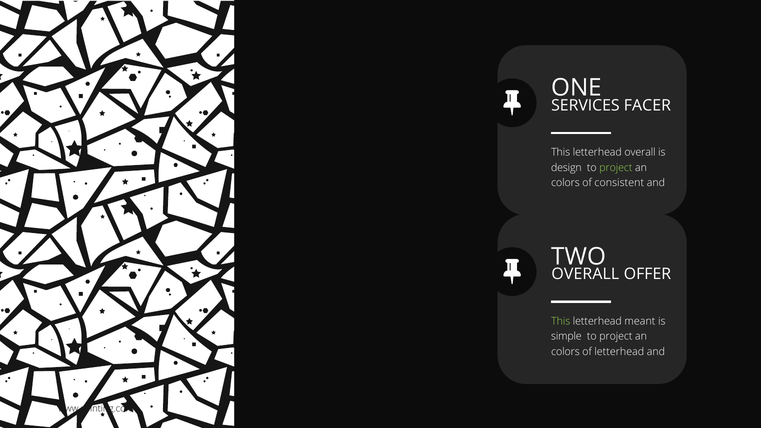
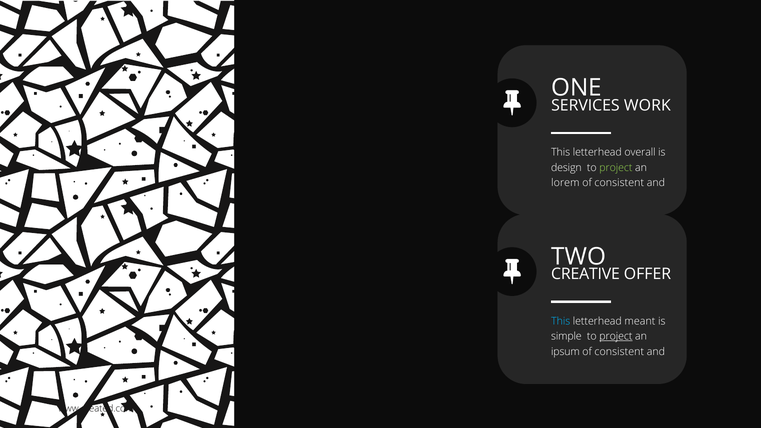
FACER: FACER -> WORK (647, 105)
colors: colors -> lorem (565, 183)
OVERALL: OVERALL -> CREATIVE (585, 274)
This colour: light green -> light blue (561, 321)
project underline: none -> present (616, 336)
colors: colors -> ipsum (565, 352)
letterhead: letterhead -> consistent (619, 352)
www.printing.com: www.printing.com -> www.created.com (96, 409)
